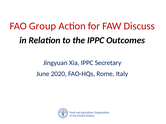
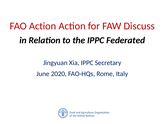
FAO Group: Group -> Action (43, 26)
Outcomes: Outcomes -> Federated (126, 40)
